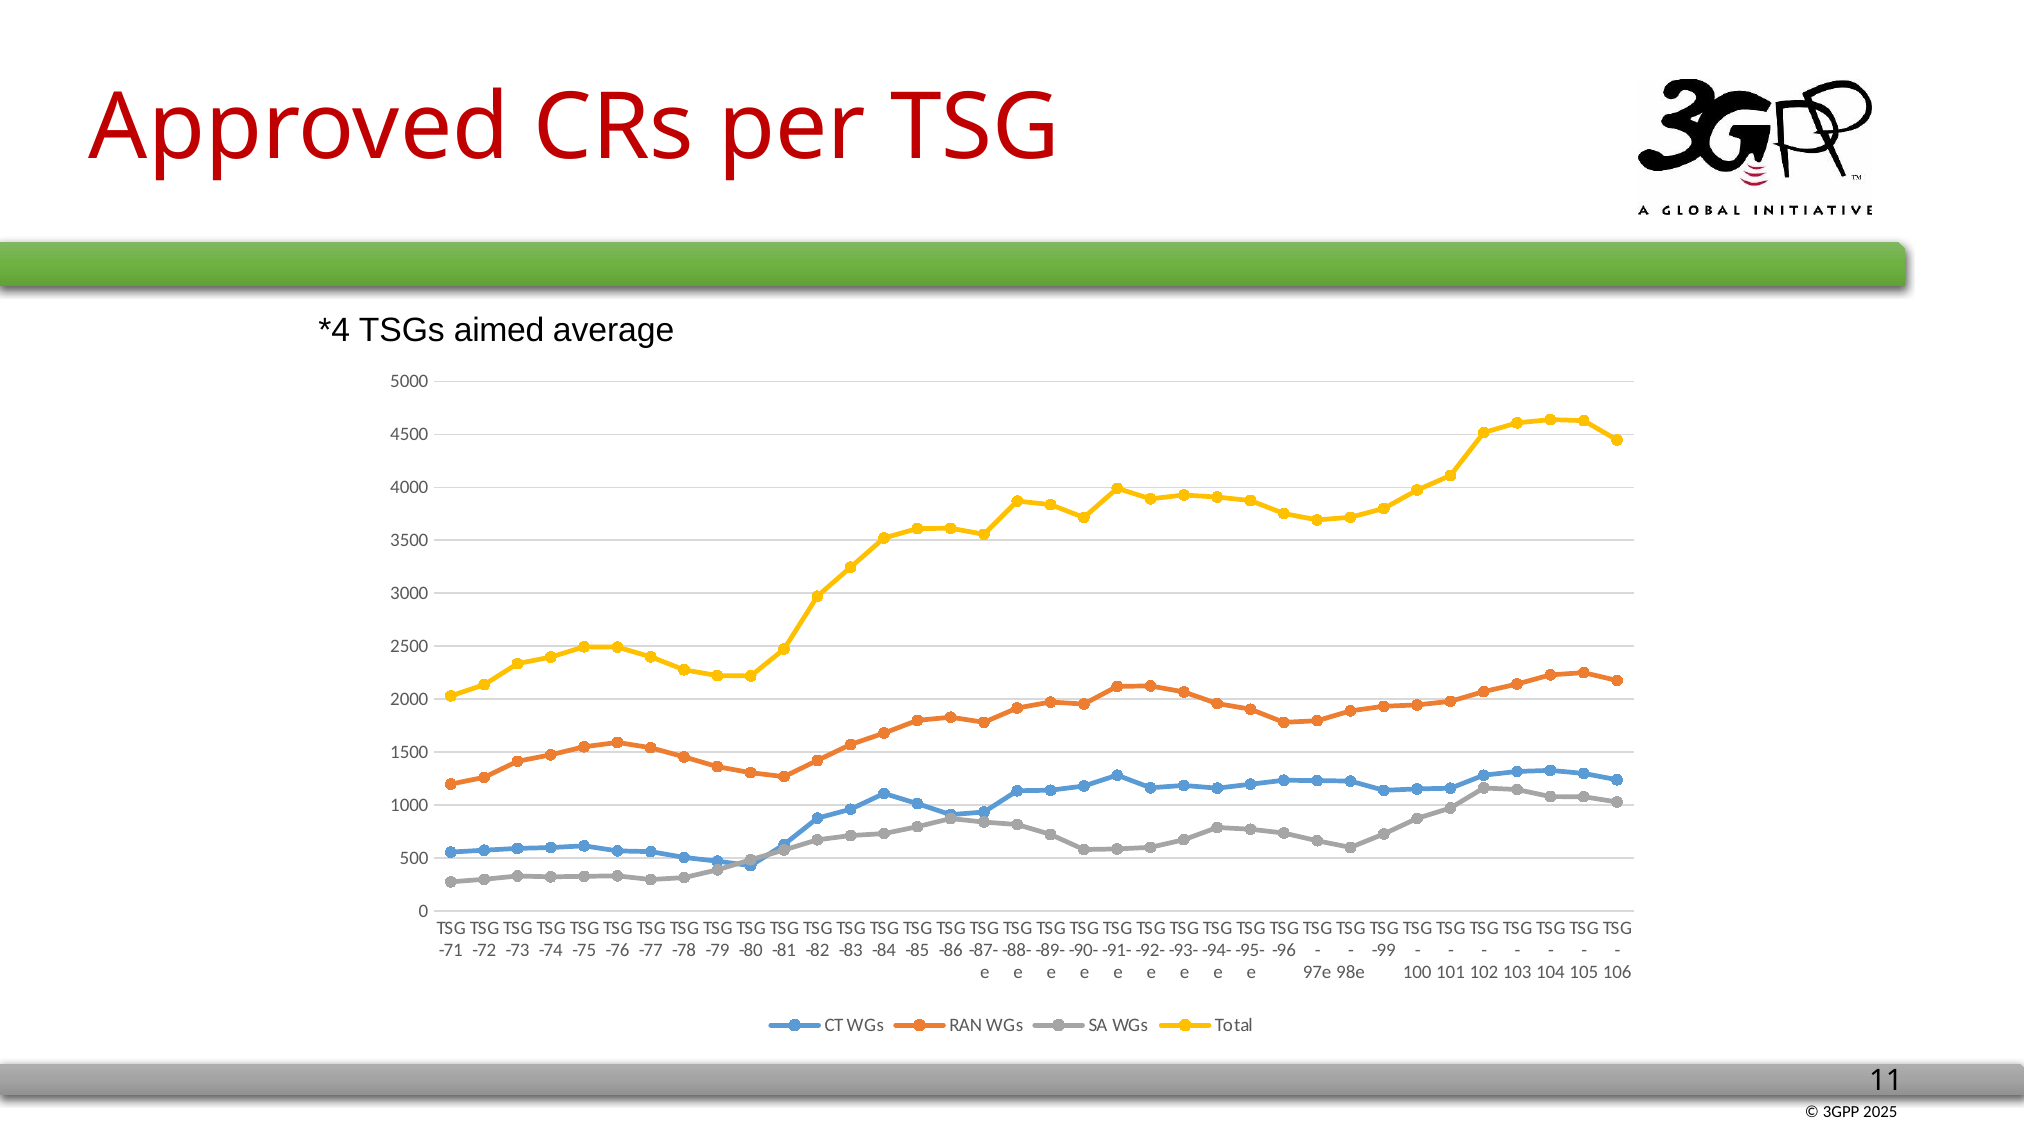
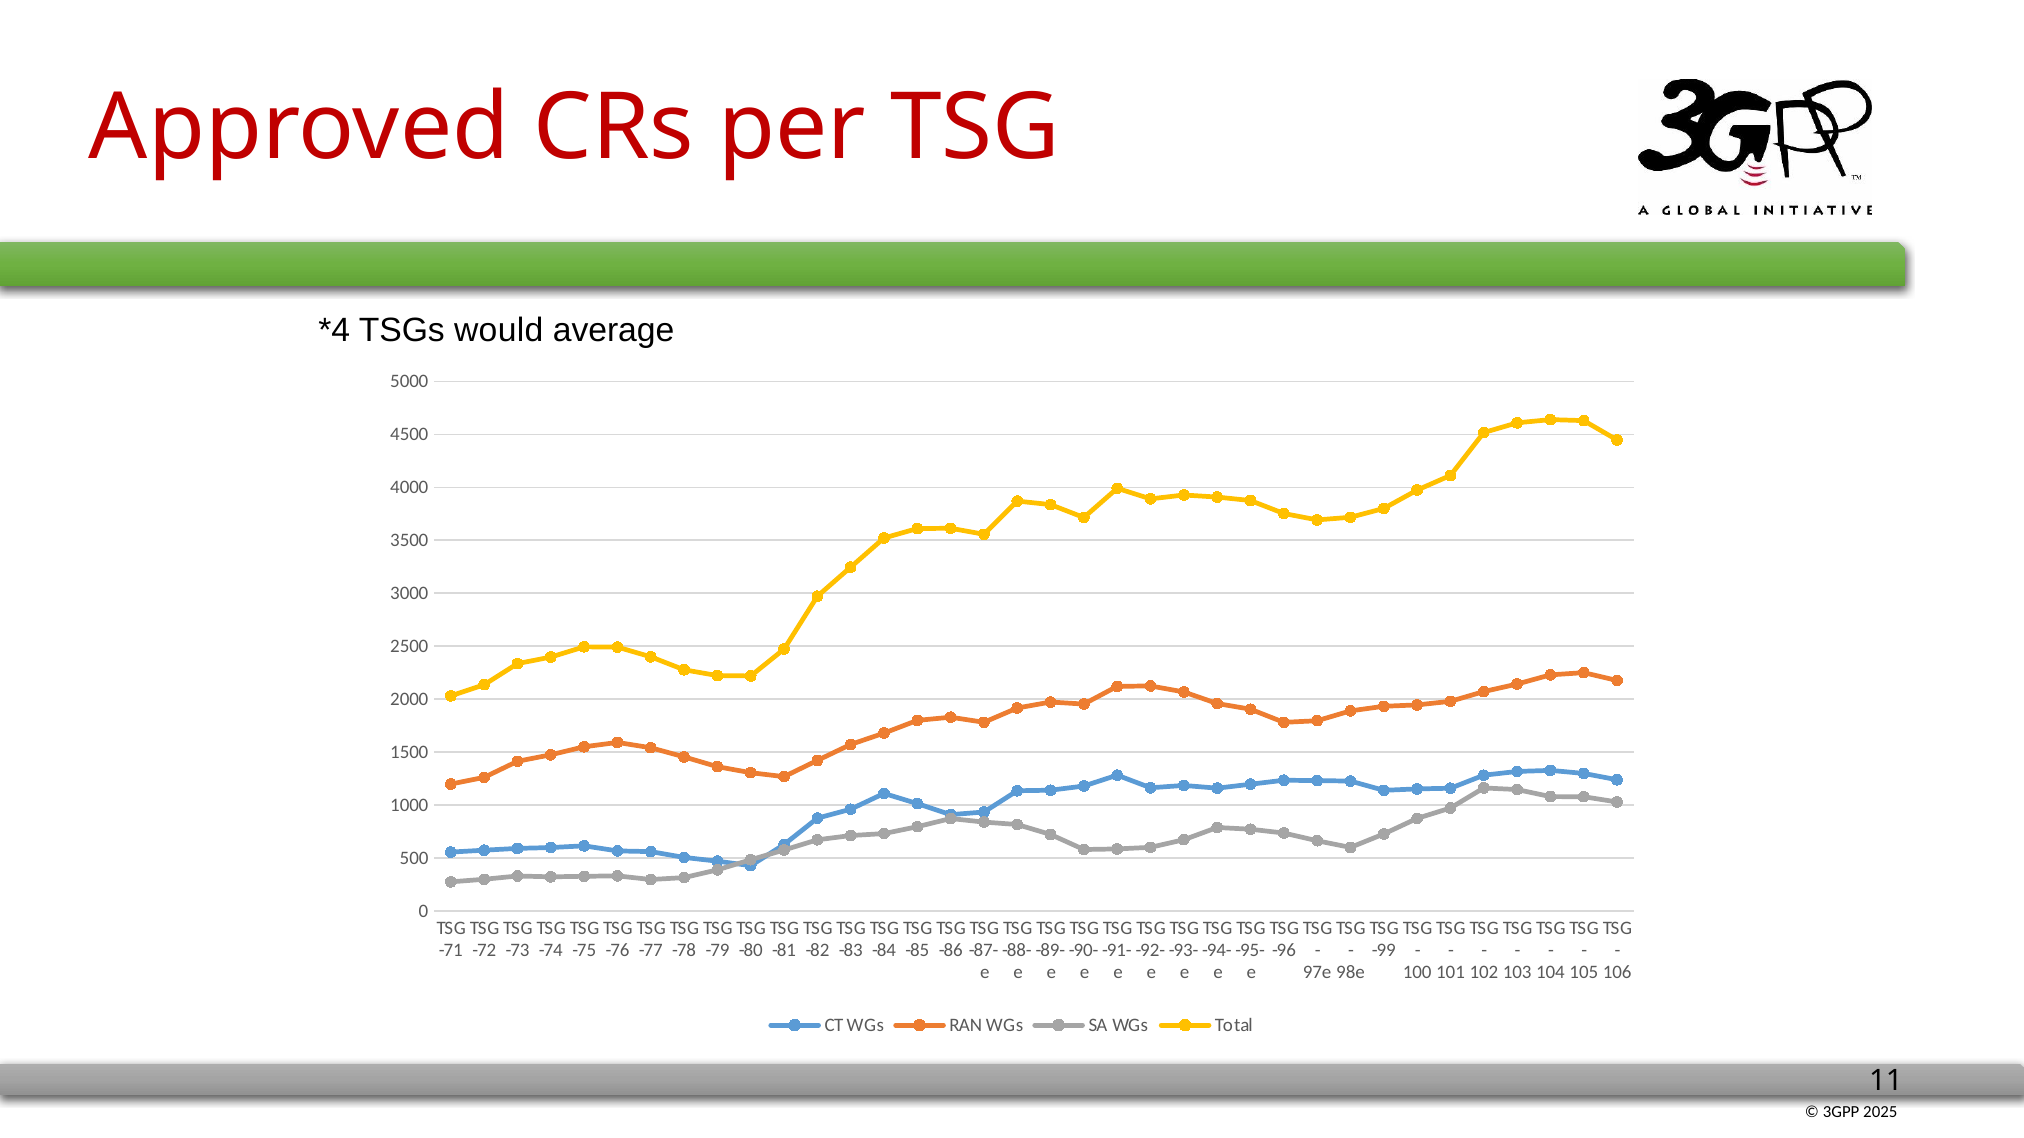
aimed: aimed -> would (499, 331)
